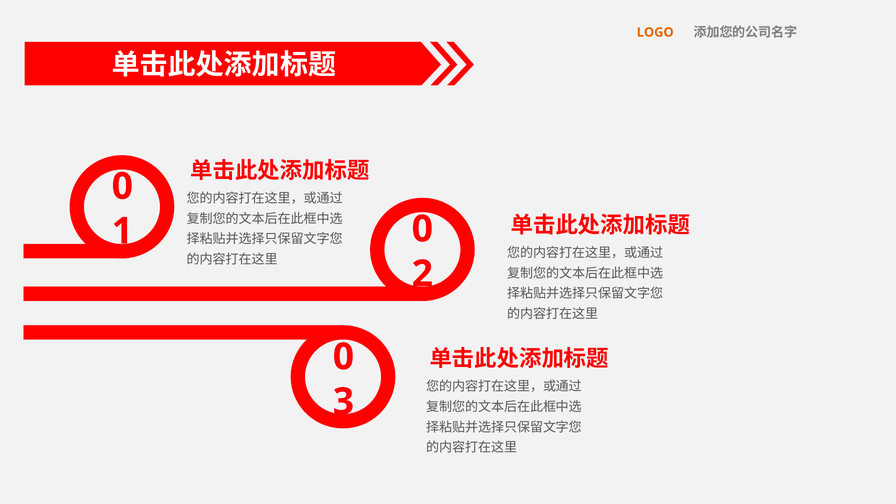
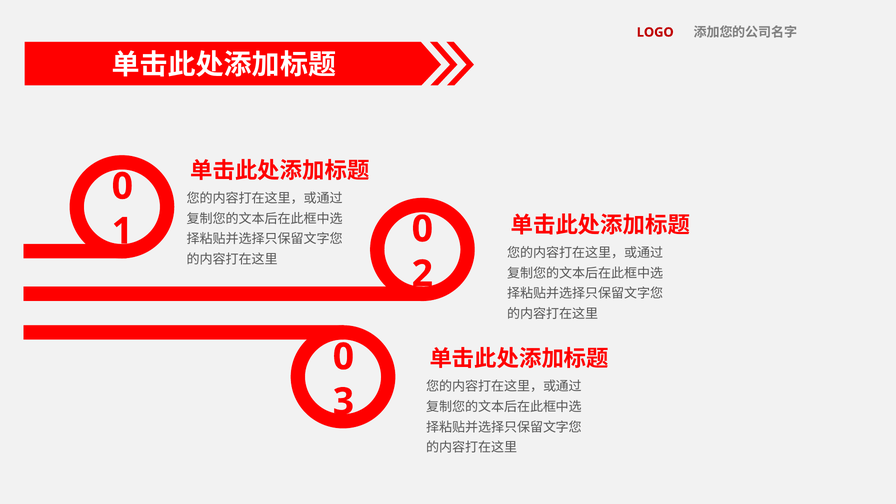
LOGO colour: orange -> red (655, 32)
